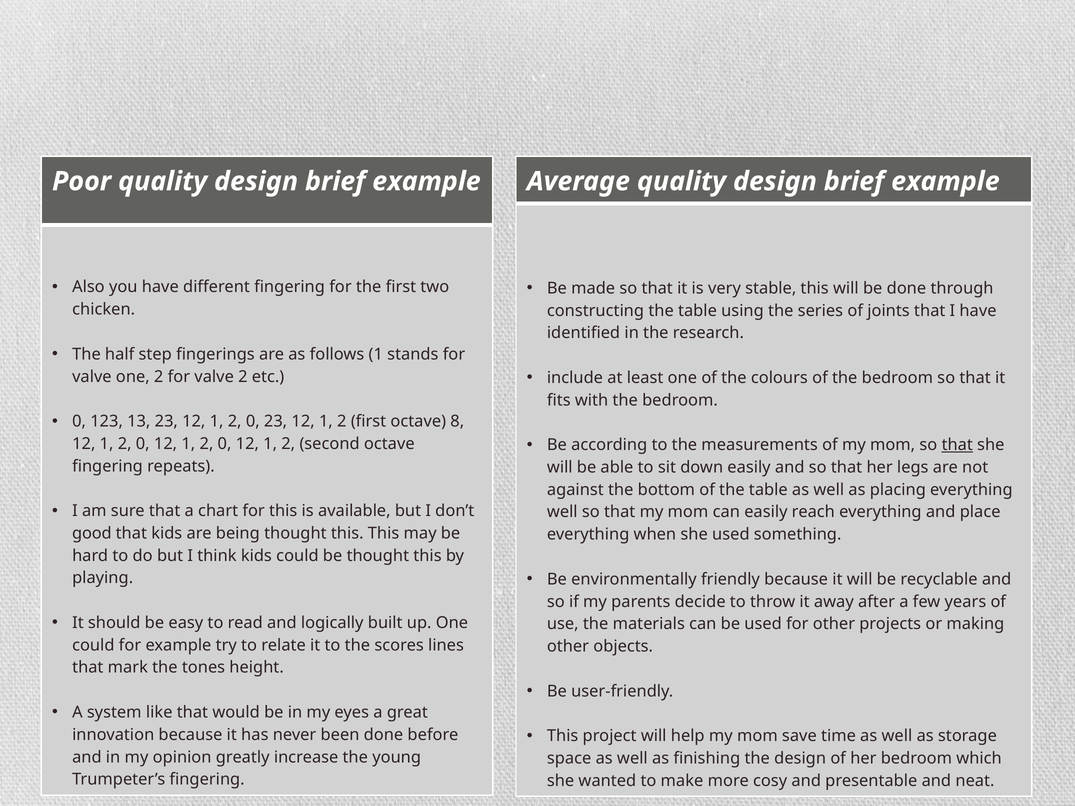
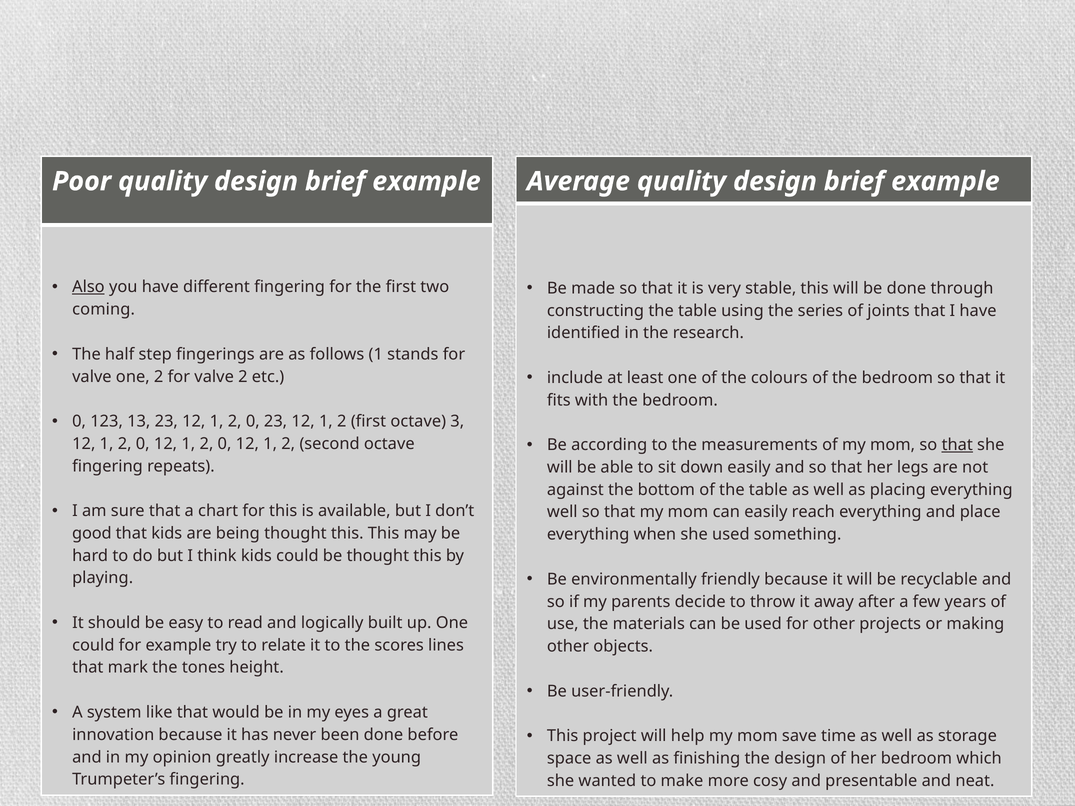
Also underline: none -> present (88, 287)
chicken: chicken -> coming (104, 310)
8: 8 -> 3 (457, 421)
